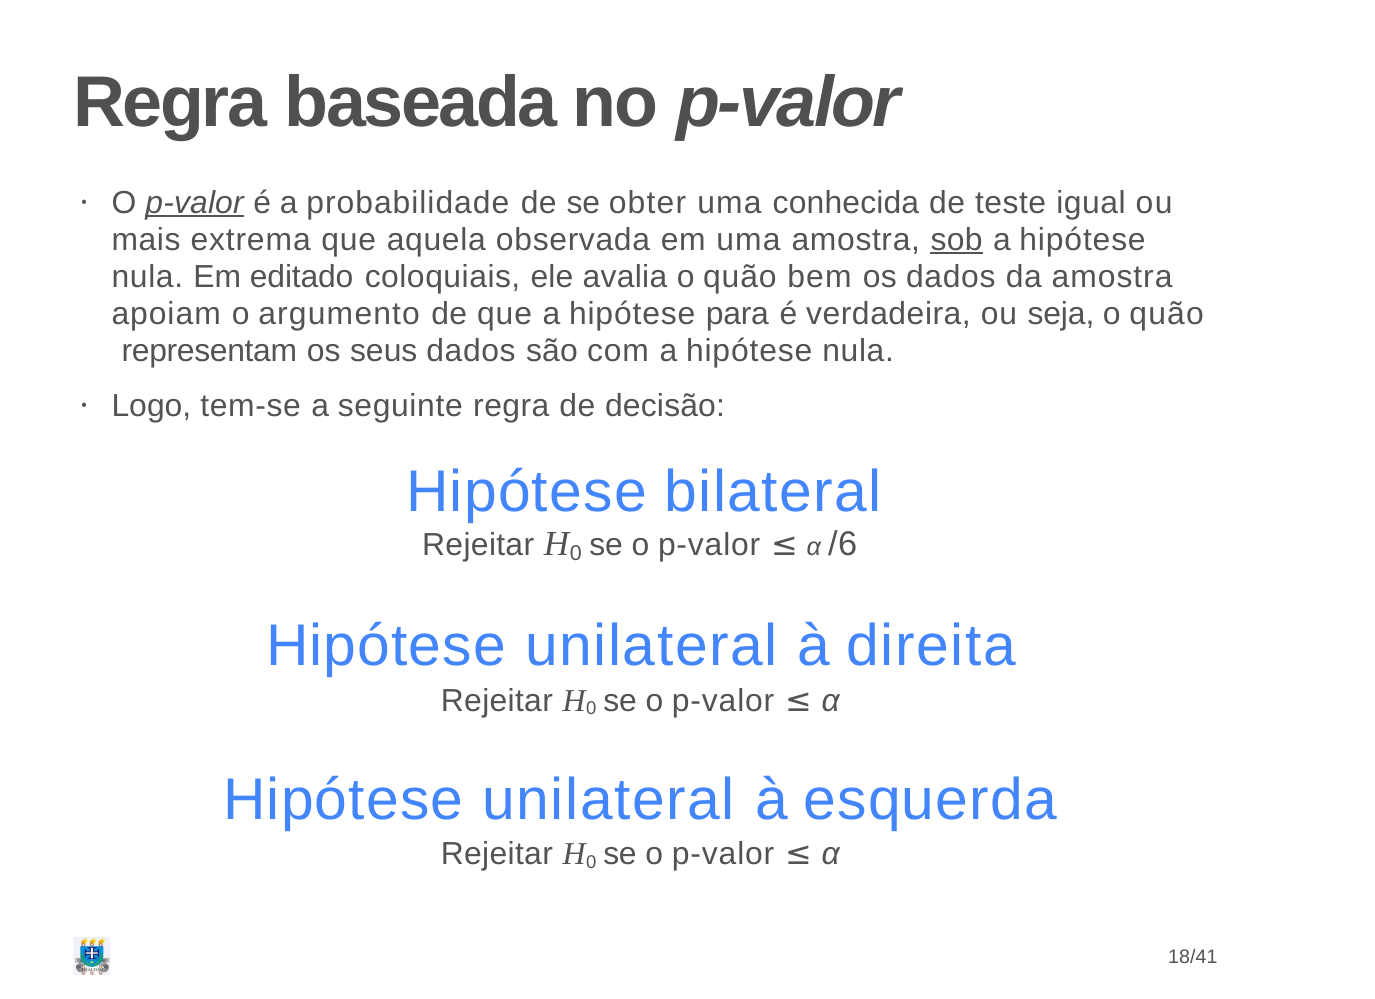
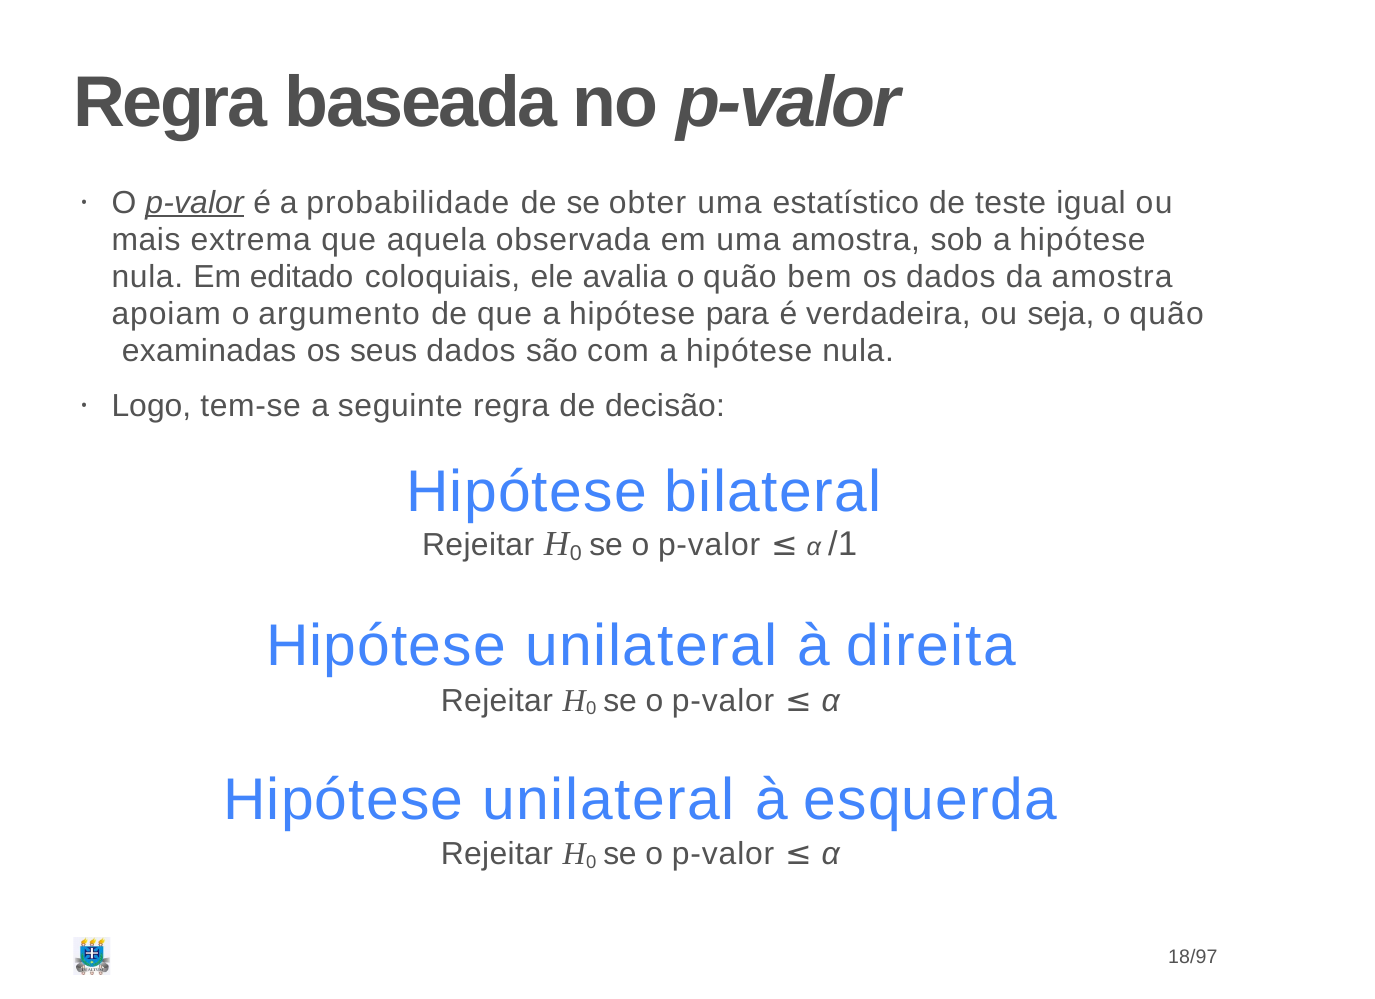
conhecida: conhecida -> estatístico (846, 203)
sob underline: present -> none (956, 240)
representam: representam -> examinadas (209, 351)
/6: /6 -> /1 (843, 545)
18/41: 18/41 -> 18/97 (1193, 957)
